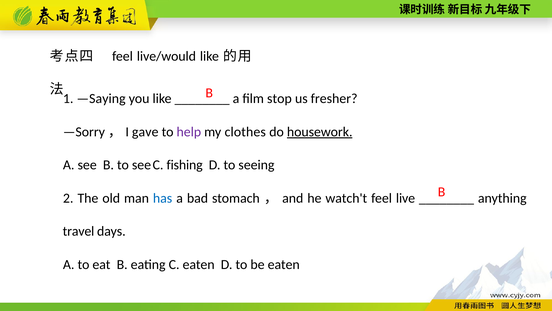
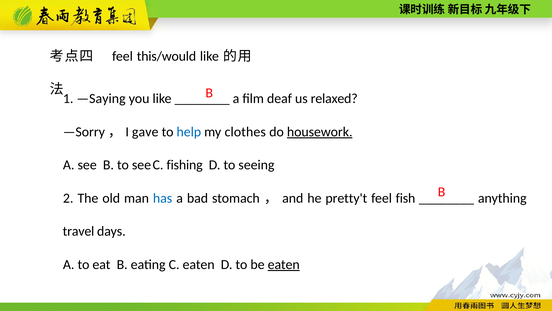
live/would: live/would -> this/would (166, 56)
stop: stop -> deaf (279, 99)
fresher: fresher -> relaxed (334, 99)
help colour: purple -> blue (189, 132)
watch't: watch't -> pretty't (346, 198)
live: live -> fish (406, 198)
eaten underline: none -> present (284, 264)
